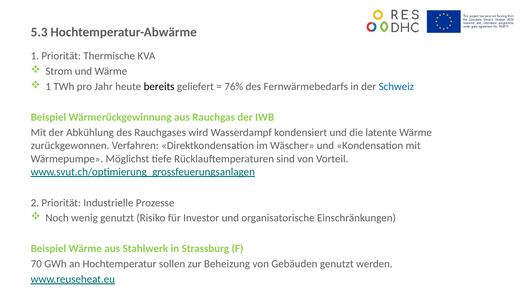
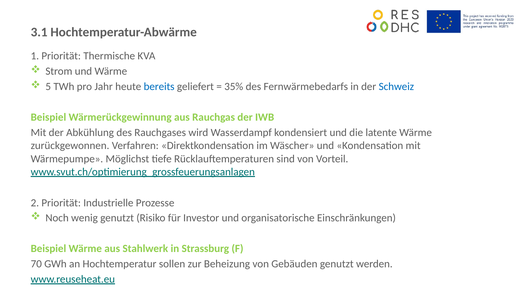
5.3: 5.3 -> 3.1 (39, 32)
1: 1 -> 5 (48, 87)
bereits colour: black -> blue (159, 87)
76%: 76% -> 35% (234, 87)
